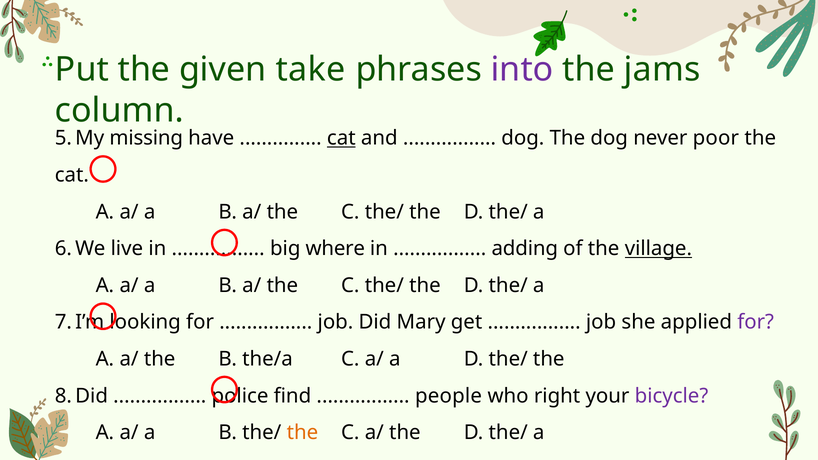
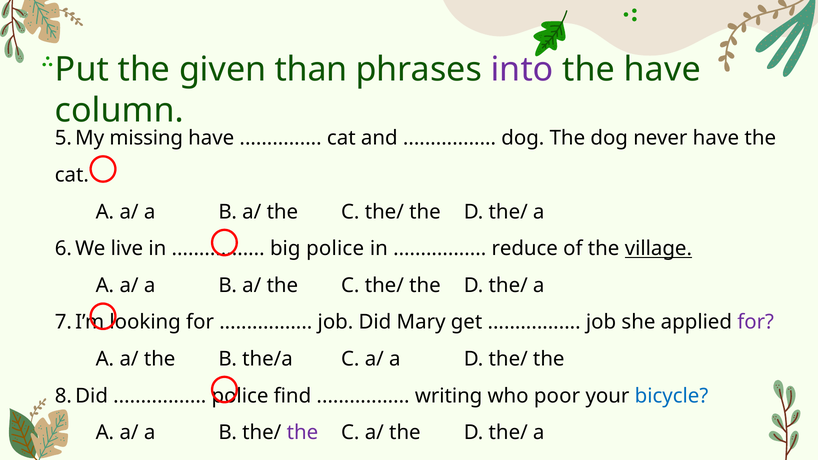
take: take -> than (311, 69)
the jams: jams -> have (662, 69)
cat underline: present -> none (341, 138)
never poor: poor -> have (716, 138)
big where: where -> police (335, 249)
adding: adding -> reduce (525, 249)
people: people -> writing (449, 396)
right: right -> poor (557, 396)
bicycle colour: purple -> blue (671, 396)
the colour: orange -> purple (302, 433)
